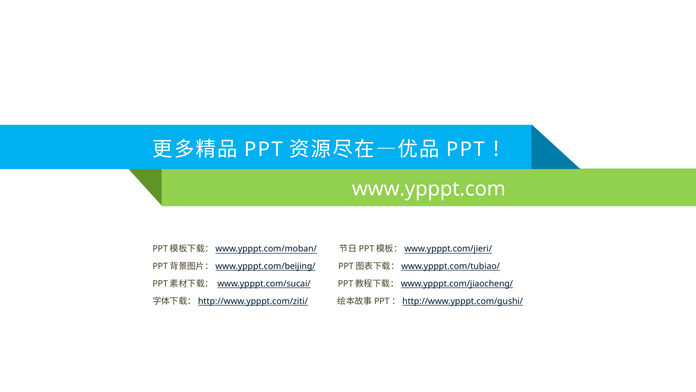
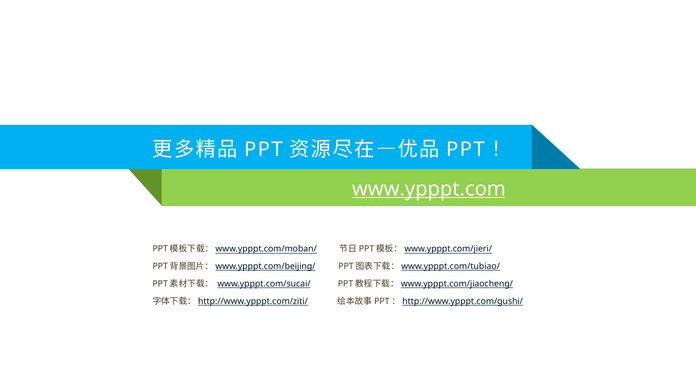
www.ypppt.com underline: none -> present (429, 189)
